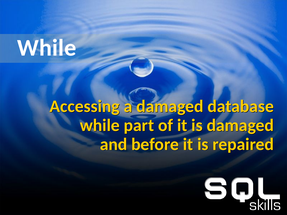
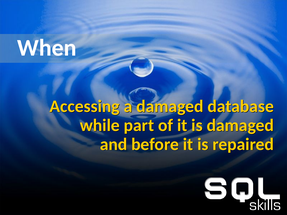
While: While -> When (47, 48)
